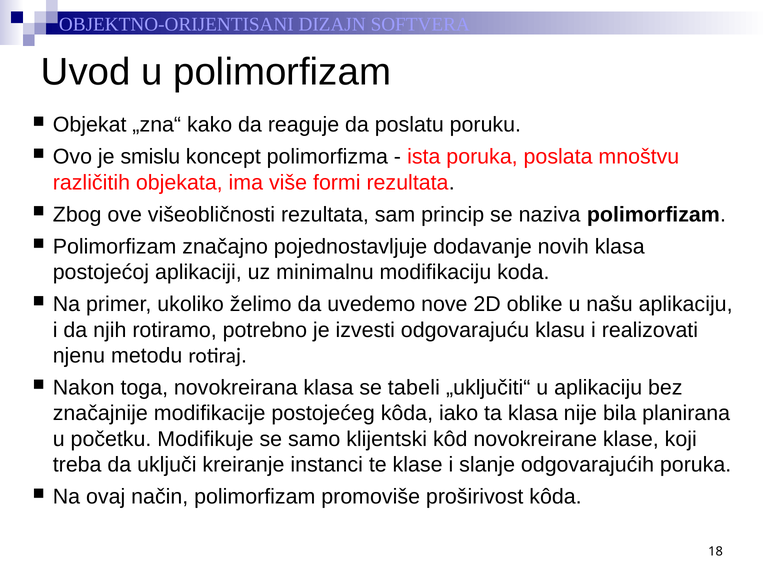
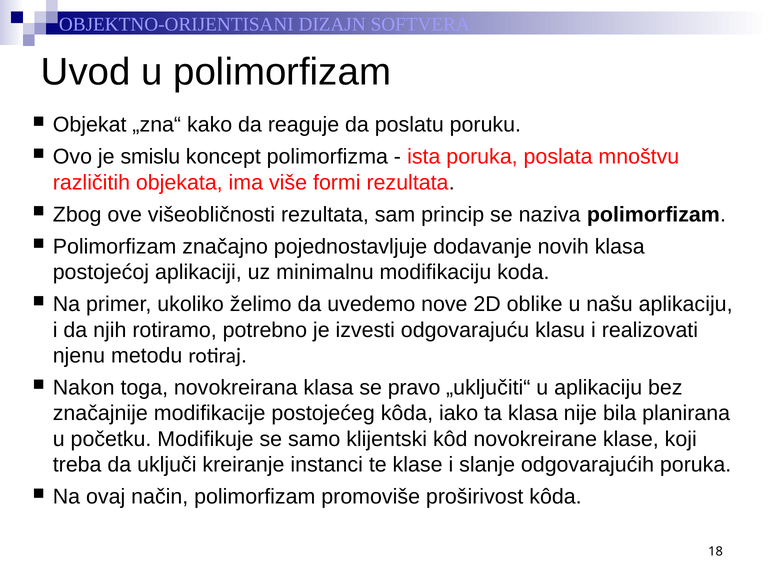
tabeli: tabeli -> pravo (414, 388)
